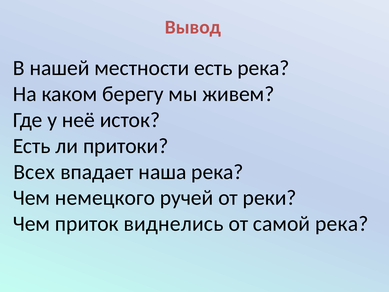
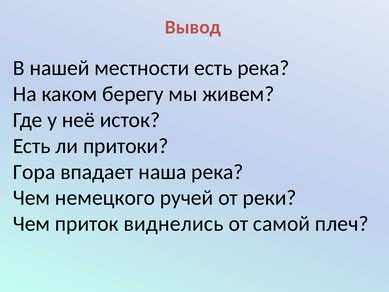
Всех: Всех -> Гора (34, 172)
самой река: река -> плеч (342, 224)
